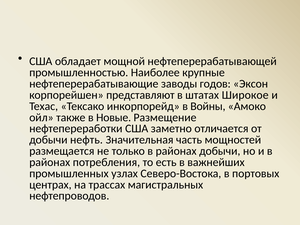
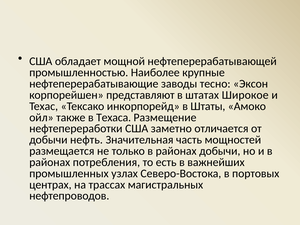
годов: годов -> тесно (215, 84)
Войны: Войны -> Штаты (208, 106)
Новые: Новые -> Техаса (114, 117)
